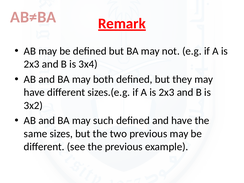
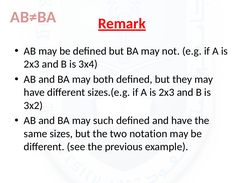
two previous: previous -> notation (148, 134)
